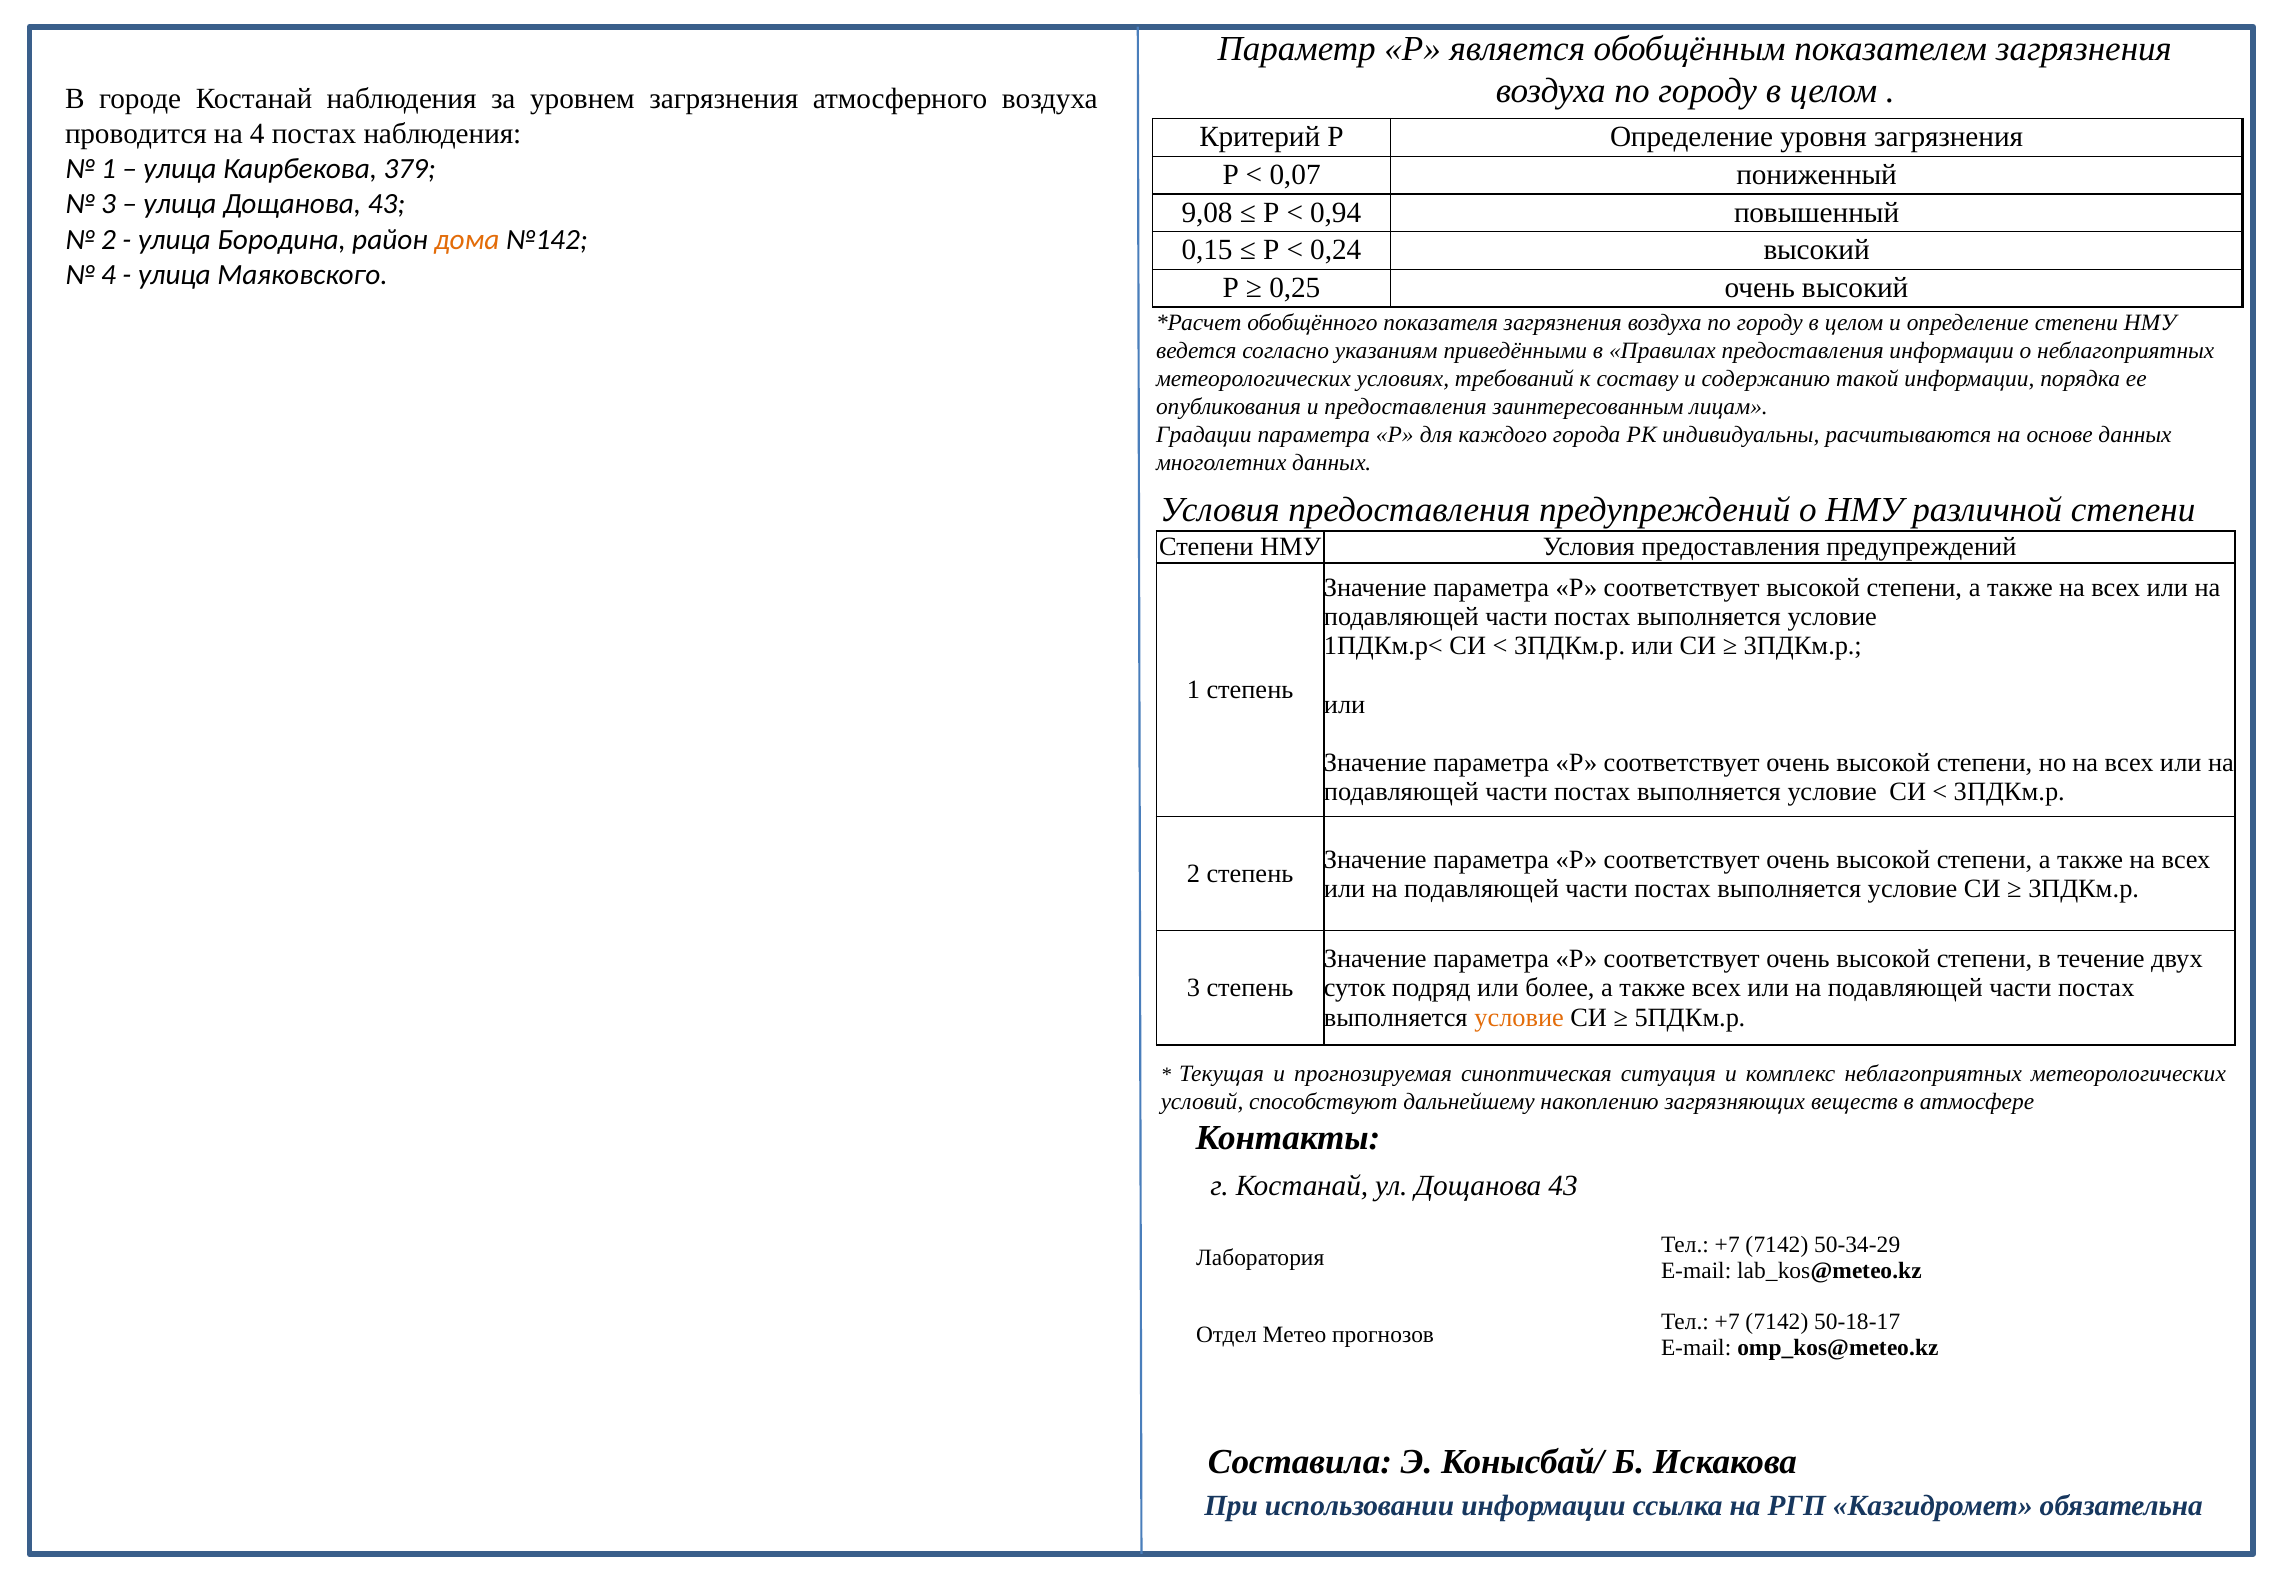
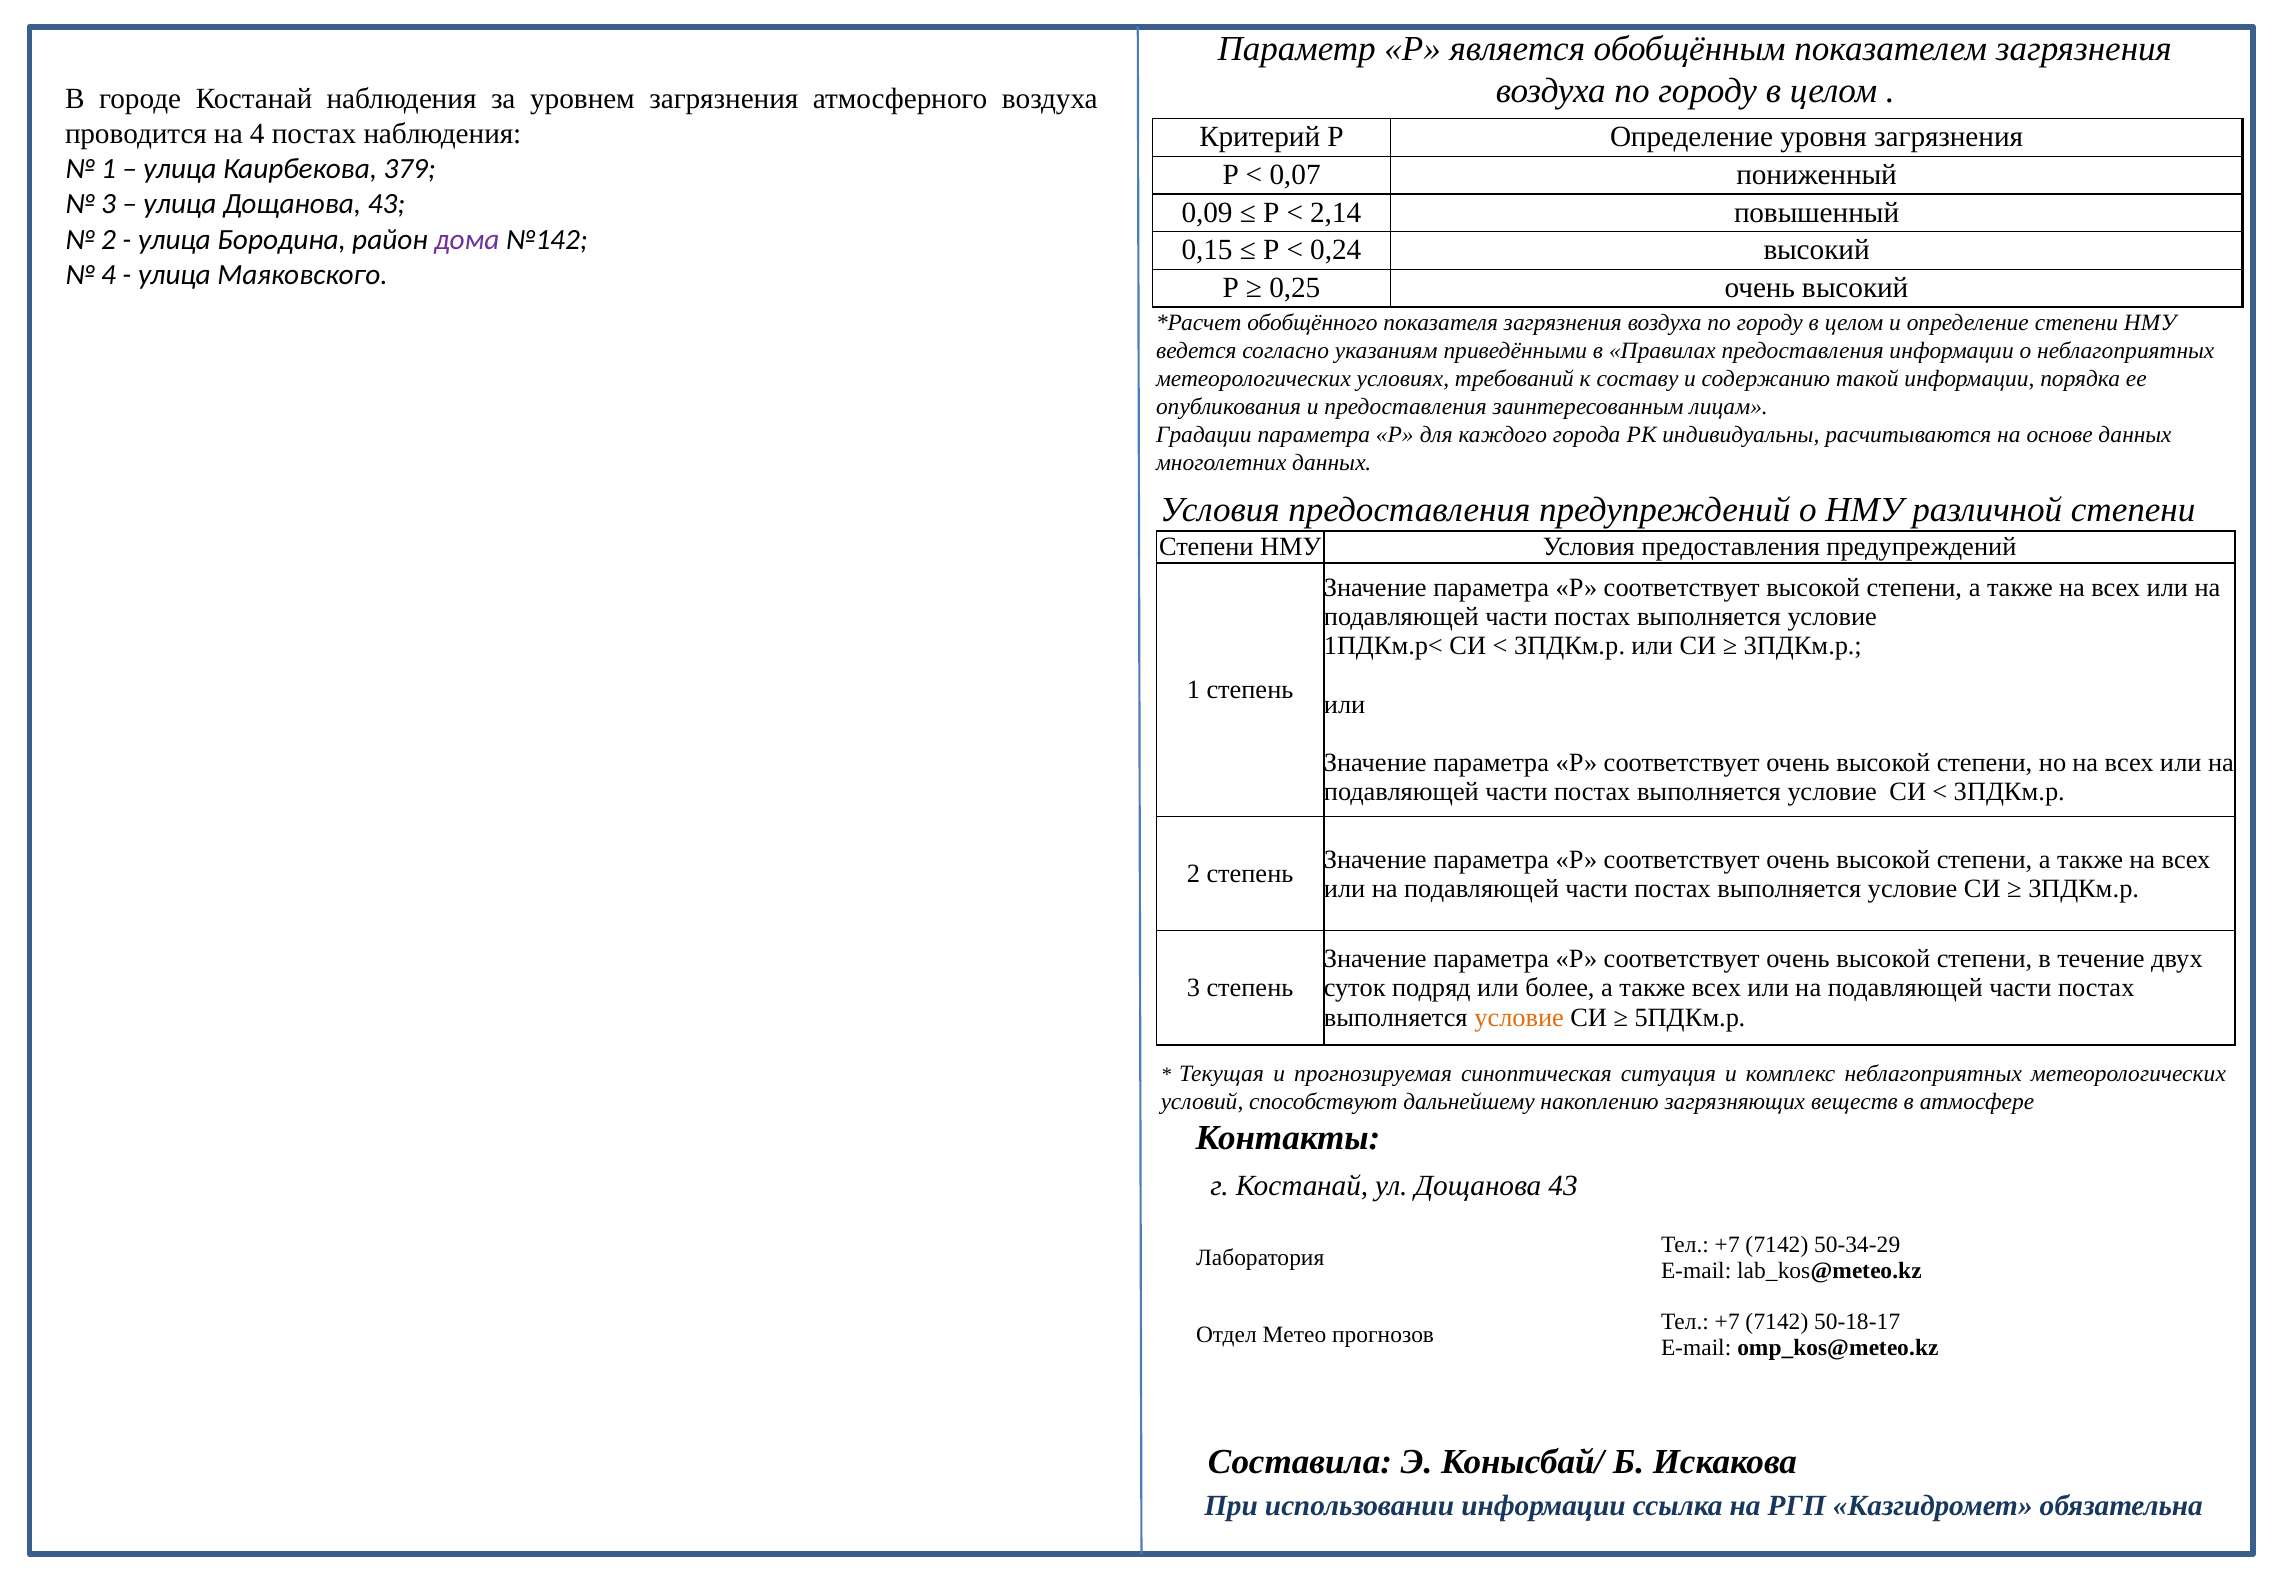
9,08: 9,08 -> 0,09 (1207, 212)
0,94: 0,94 -> 2,14 (1336, 212)
дома colour: orange -> purple (467, 239)
